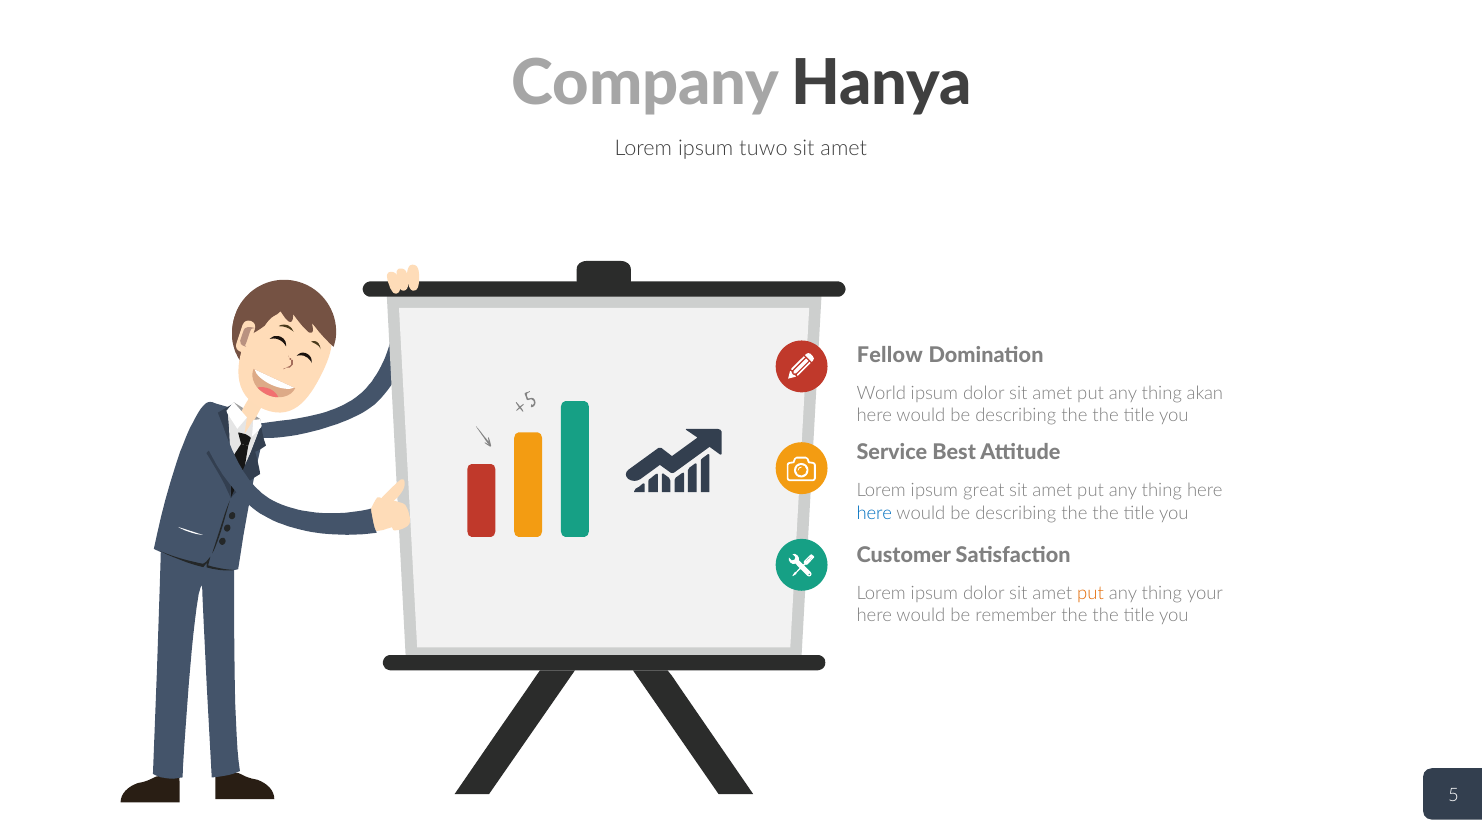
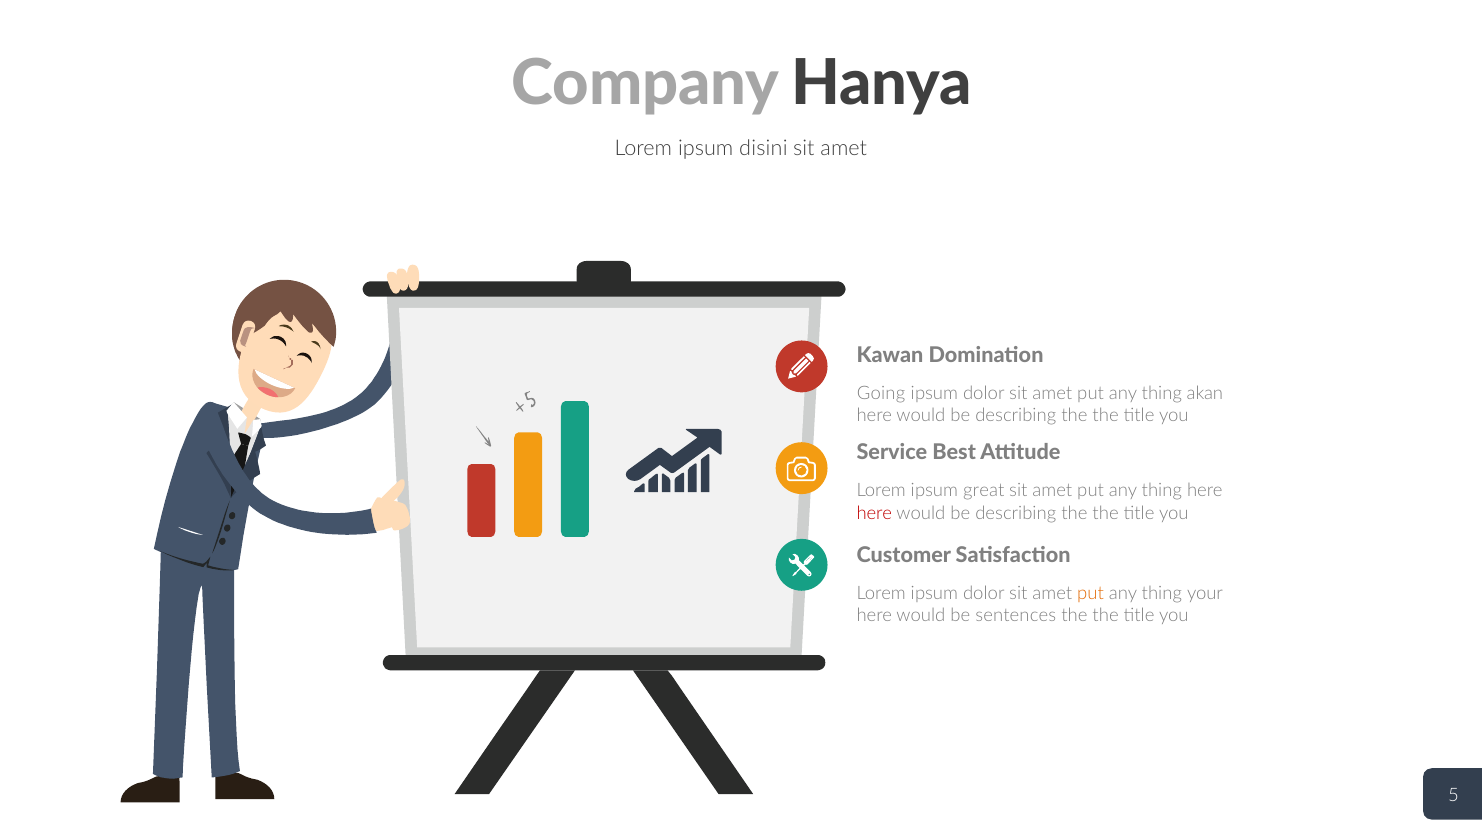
tuwo: tuwo -> disini (763, 148)
Fellow: Fellow -> Kawan (890, 355)
World: World -> Going (881, 393)
here colour: blue -> red (874, 513)
remember: remember -> sentences (1016, 616)
